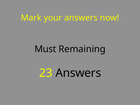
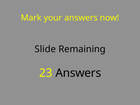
Must: Must -> Slide (45, 49)
